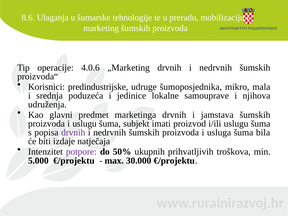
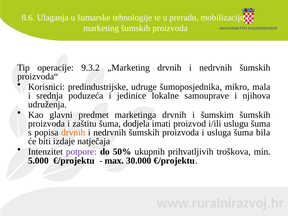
4.0.6: 4.0.6 -> 9.3.2 (90, 68)
jamstava: jamstava -> šumskim (217, 115)
i uslugu: uslugu -> zaštitu (84, 124)
subjekt: subjekt -> dodjela (136, 124)
drvnih colour: purple -> orange (73, 133)
